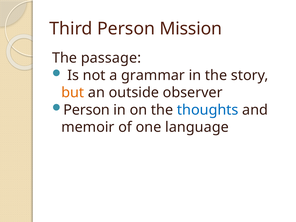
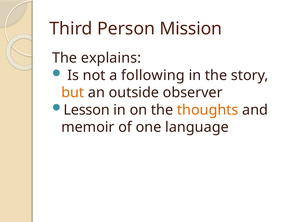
passage: passage -> explains (111, 58)
grammar: grammar -> following (153, 75)
Person: Person -> Lesson (87, 110)
thoughts colour: blue -> orange (208, 110)
